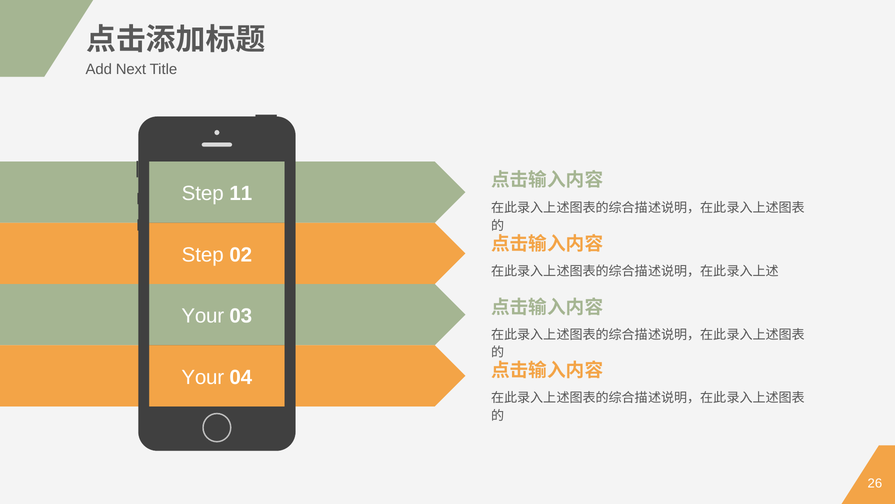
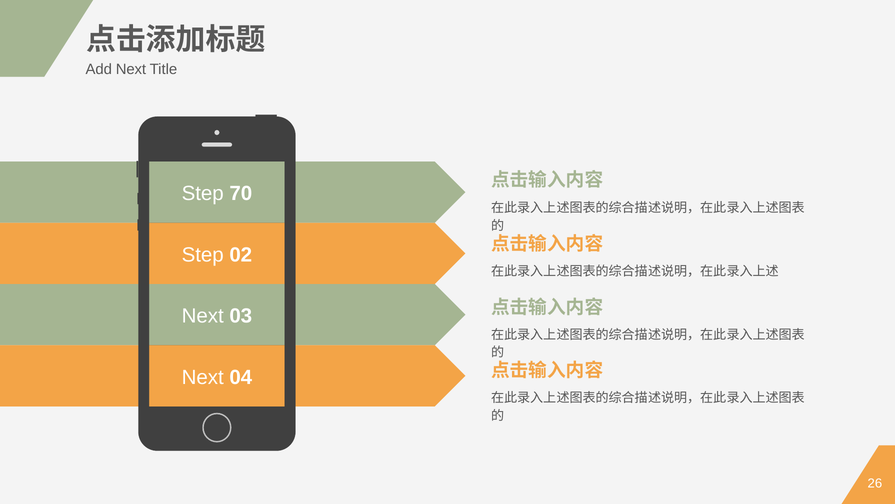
11: 11 -> 70 (241, 193)
Your: Your -> Next (203, 316)
Your: Your -> Next (203, 377)
